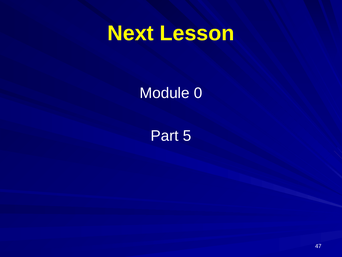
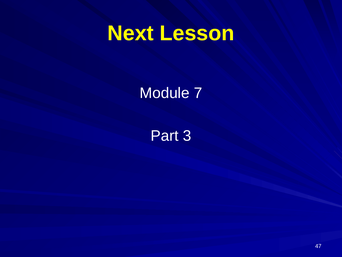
0: 0 -> 7 (198, 93)
5: 5 -> 3 (187, 136)
